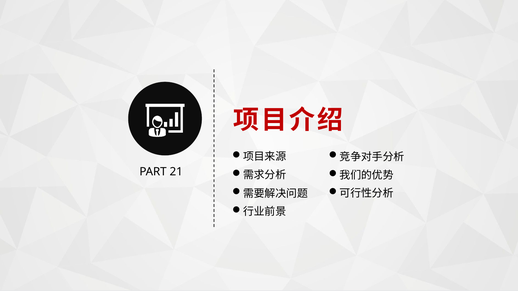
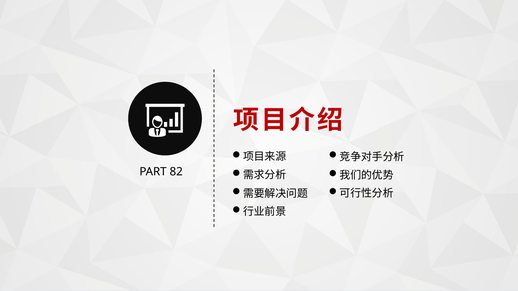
21: 21 -> 82 (176, 172)
